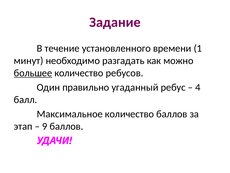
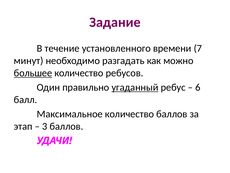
1: 1 -> 7 (198, 48)
угаданный underline: none -> present (135, 87)
4: 4 -> 6 (198, 87)
9: 9 -> 3 (45, 126)
